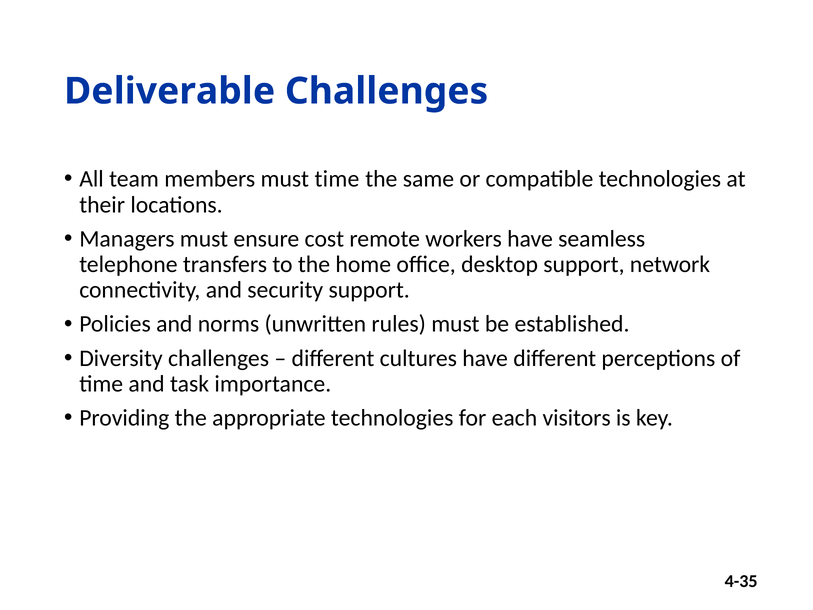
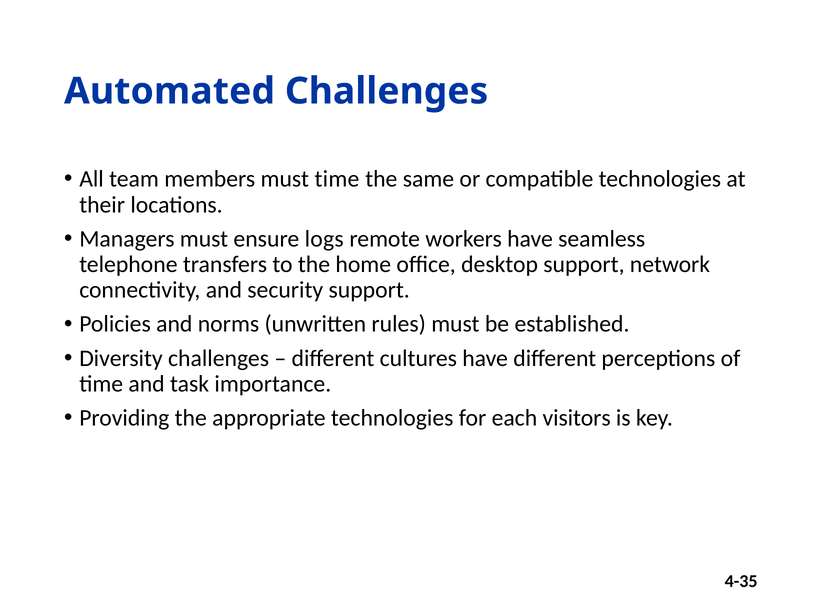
Deliverable: Deliverable -> Automated (170, 91)
cost: cost -> logs (324, 239)
